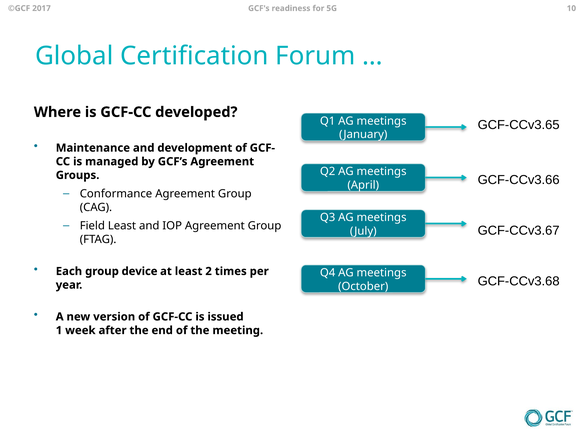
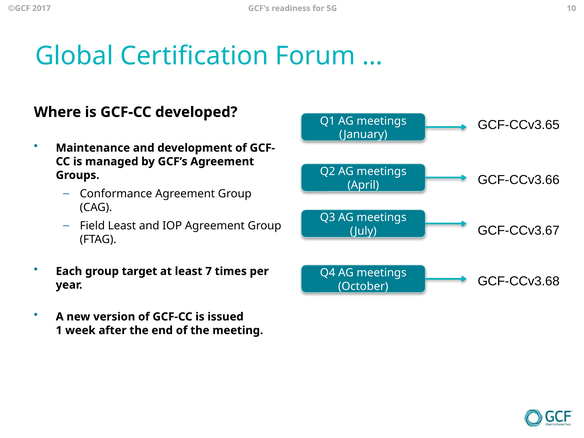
device: device -> target (139, 271)
2: 2 -> 7 (209, 271)
